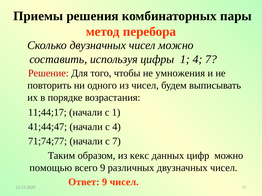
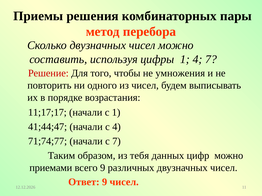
11;44;17: 11;44;17 -> 11;17;17 (47, 113)
кекс: кекс -> тебя (139, 156)
помощью: помощью -> приемами (51, 168)
